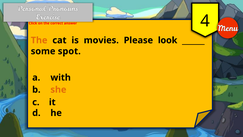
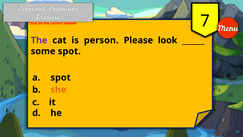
4: 4 -> 7 (205, 21)
The colour: orange -> purple (39, 40)
movies: movies -> person (101, 40)
a with: with -> spot (61, 77)
